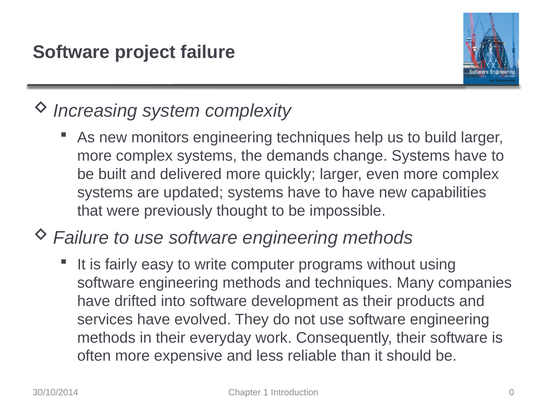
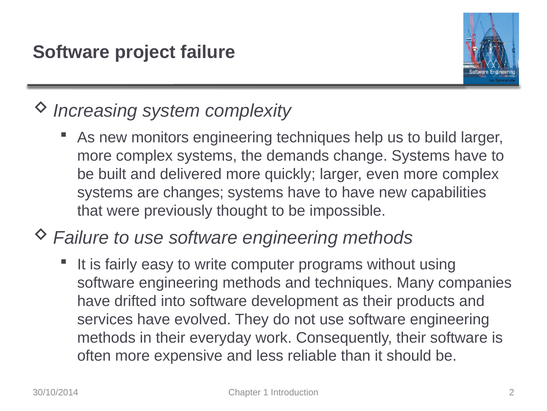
updated: updated -> changes (193, 192)
0: 0 -> 2 (512, 392)
